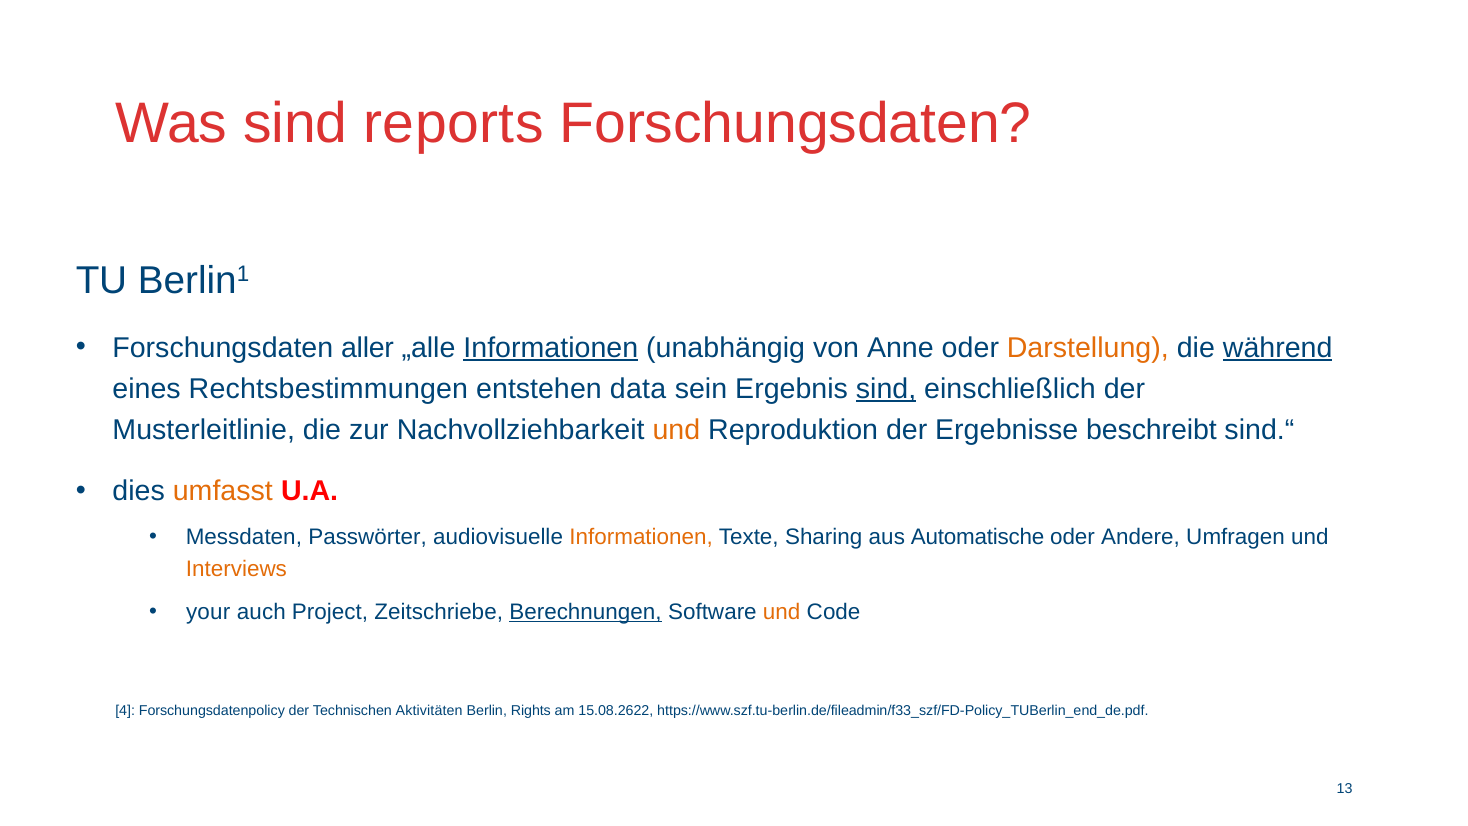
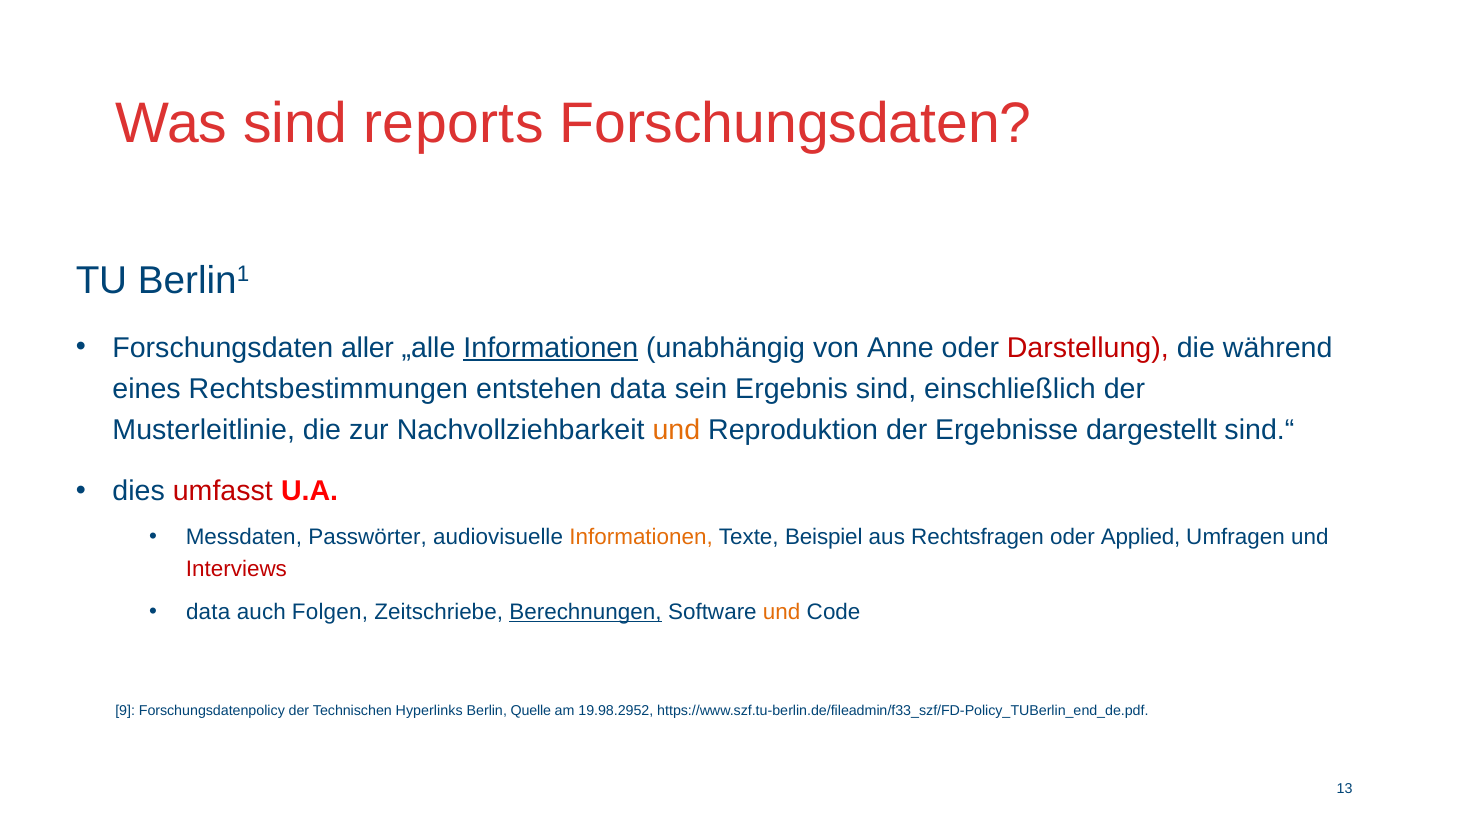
Darstellung colour: orange -> red (1088, 348)
während underline: present -> none (1278, 348)
sind underline: present -> none (886, 389)
beschreibt: beschreibt -> dargestellt (1151, 430)
umfasst colour: orange -> red (223, 491)
Sharing: Sharing -> Beispiel (824, 537)
Automatische: Automatische -> Rechtsfragen (978, 537)
Andere: Andere -> Applied (1141, 537)
Interviews colour: orange -> red (236, 569)
your: your -> data (208, 612)
Project: Project -> Folgen (330, 612)
4: 4 -> 9 (125, 710)
Aktivitäten: Aktivitäten -> Hyperlinks (429, 710)
Rights: Rights -> Quelle (531, 710)
15.08.2622: 15.08.2622 -> 19.98.2952 (616, 710)
